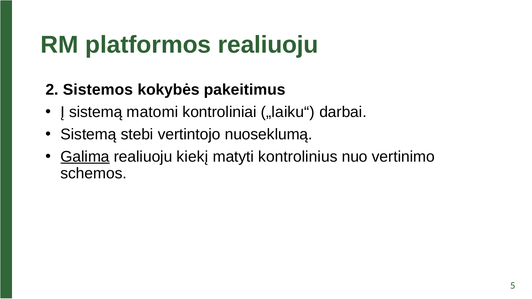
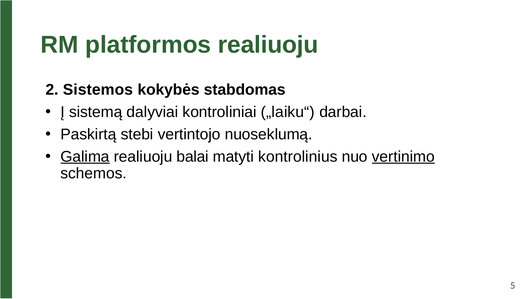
pakeitimus: pakeitimus -> stabdomas (245, 90)
matomi: matomi -> dalyviai (152, 112)
Sistemą: Sistemą -> Paskirtą (88, 134)
kiekį: kiekį -> balai (193, 157)
vertinimo underline: none -> present (403, 157)
